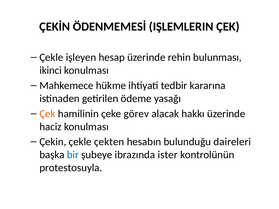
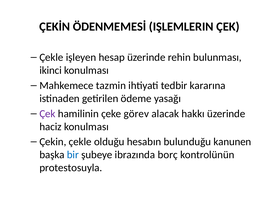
hükme: hükme -> tazmin (111, 86)
Çek colour: orange -> purple (47, 114)
çekten: çekten -> olduğu (109, 142)
daireleri: daireleri -> kanunen (232, 142)
ister: ister -> borç (168, 155)
